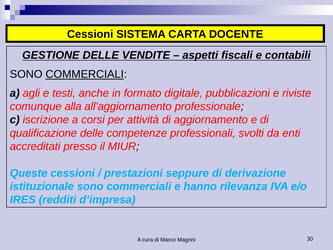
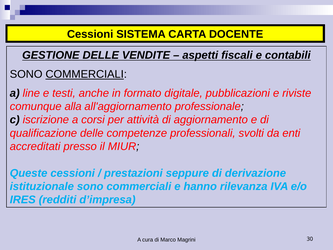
agli: agli -> line (31, 93)
